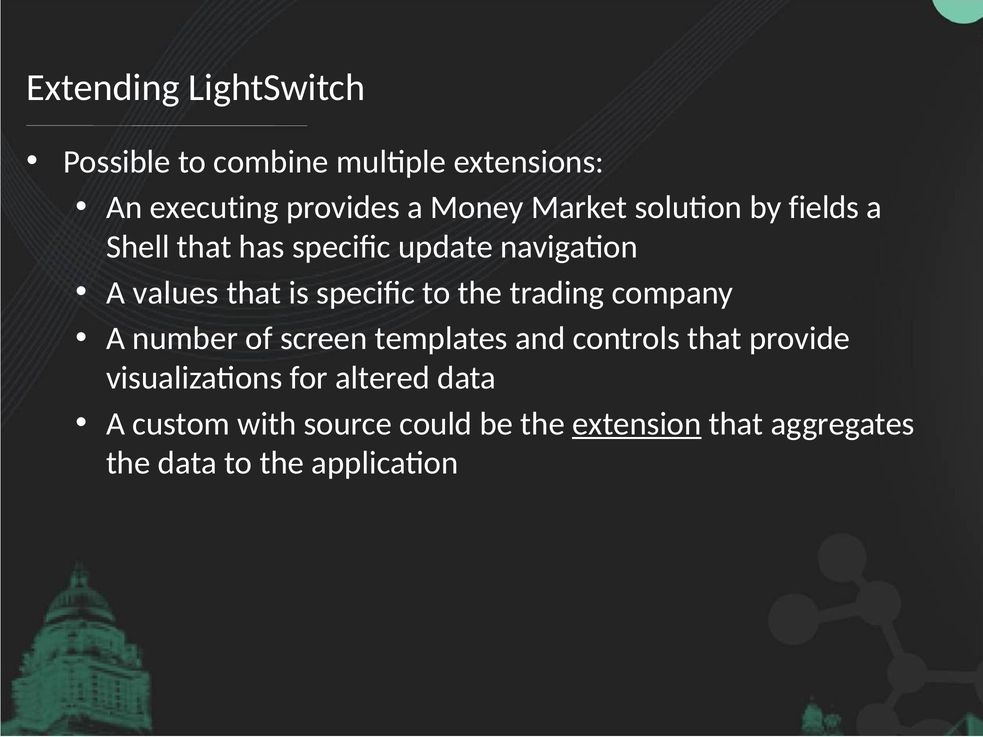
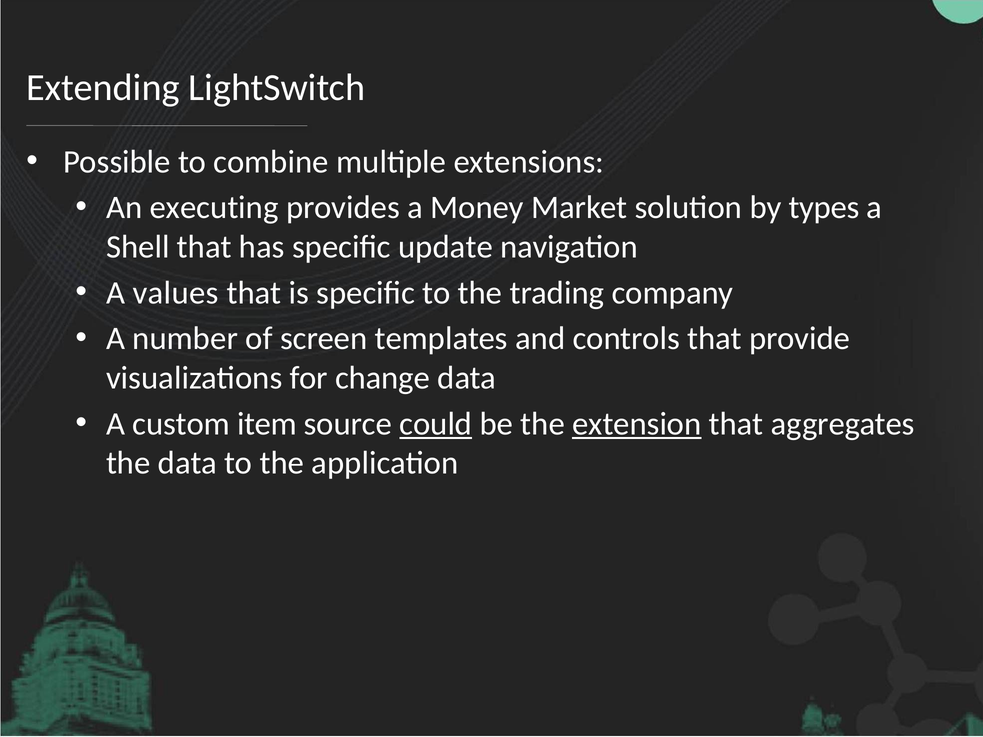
fields: fields -> types (824, 208)
altered: altered -> change (383, 378)
with: with -> item (267, 424)
could underline: none -> present (436, 424)
